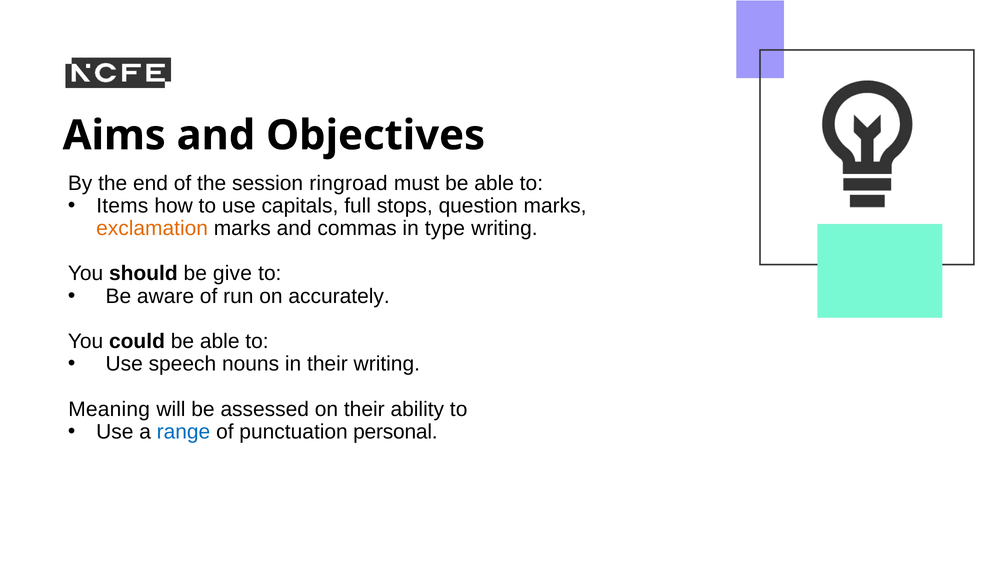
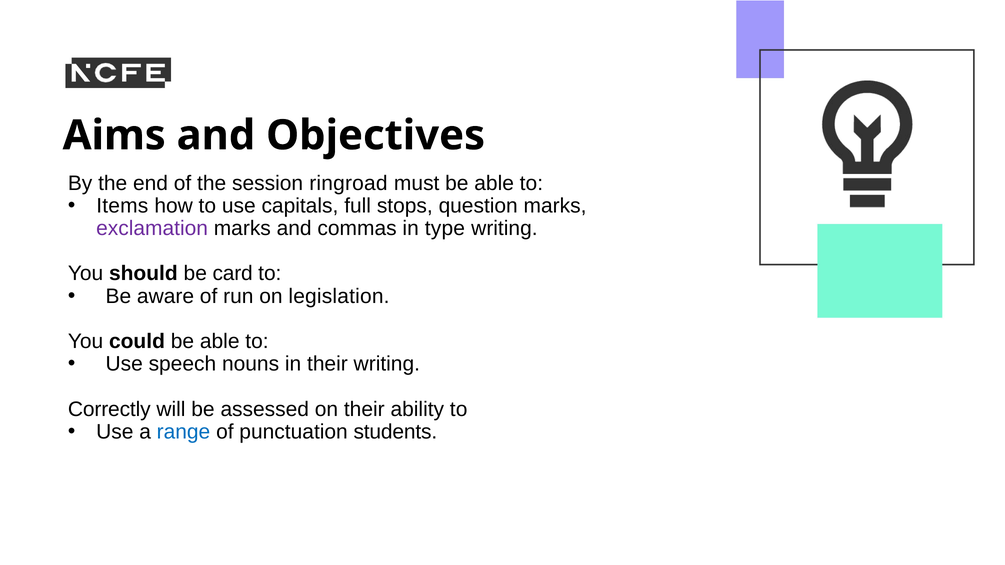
exclamation colour: orange -> purple (152, 228)
give: give -> card (233, 274)
accurately: accurately -> legislation (339, 296)
Meaning: Meaning -> Correctly (109, 409)
personal: personal -> students (395, 432)
